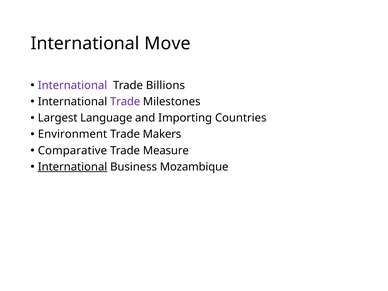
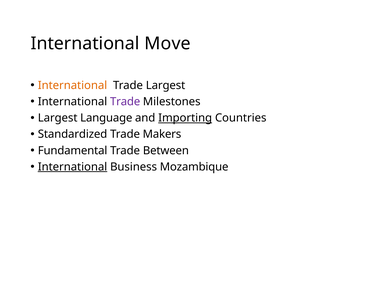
International colour: purple -> orange (73, 85)
Trade Billions: Billions -> Largest (166, 85)
Importing underline: none -> present (185, 118)
Environment: Environment -> Standardized (73, 134)
Comparative: Comparative -> Fundamental (73, 151)
Measure: Measure -> Between (166, 151)
